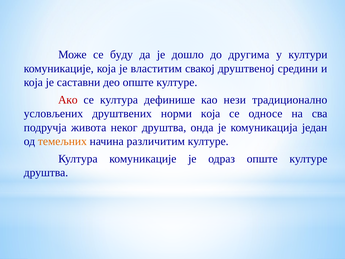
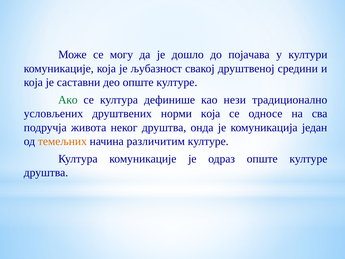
буду: буду -> могу (122, 55)
другима: другима -> појачава (249, 55)
властитим: властитим -> љубазност (156, 68)
Ако colour: red -> green (68, 100)
